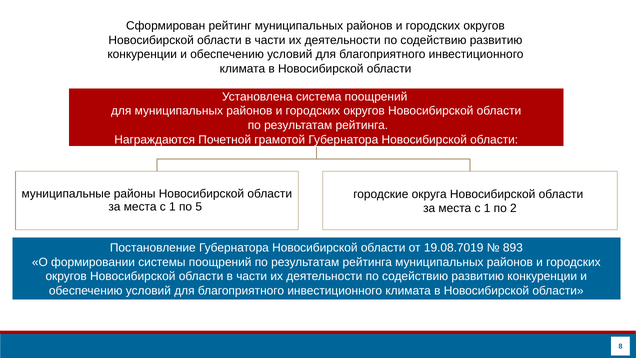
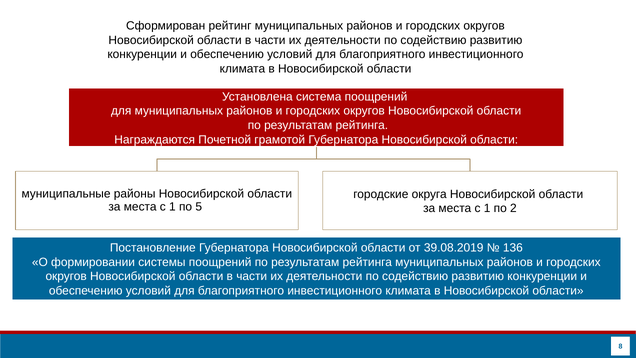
19.08.7019: 19.08.7019 -> 39.08.2019 (454, 248)
893: 893 -> 136 (513, 248)
